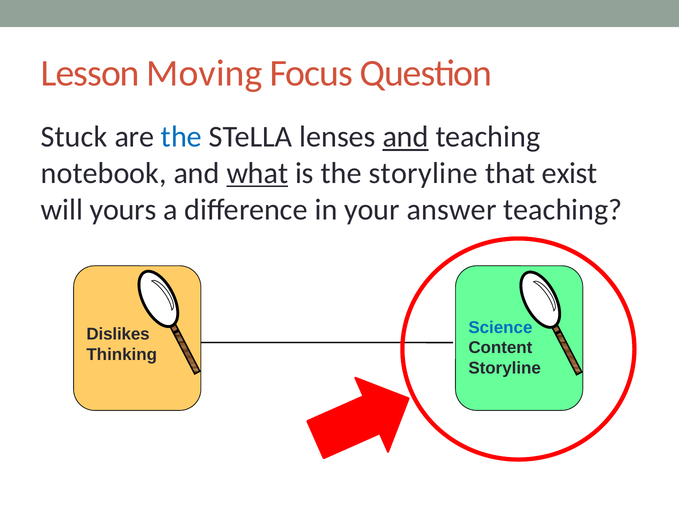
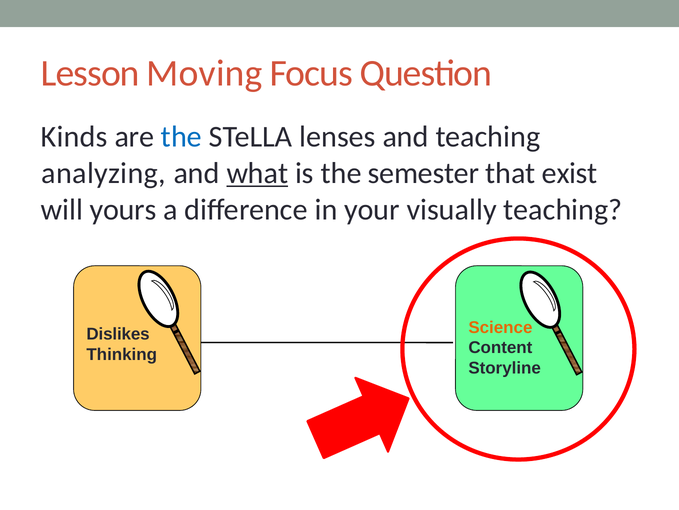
Stuck: Stuck -> Kinds (74, 137)
and underline: present -> none (406, 137)
notebook: notebook -> analyzing (104, 173)
the storyline: storyline -> semester (424, 173)
answer: answer -> visually (452, 209)
Science colour: blue -> orange (500, 327)
